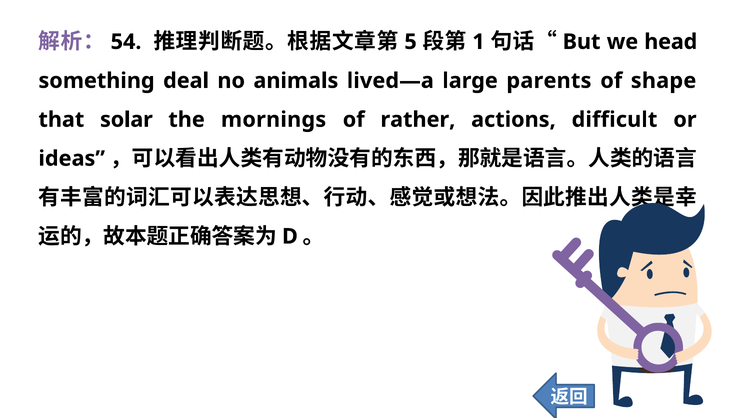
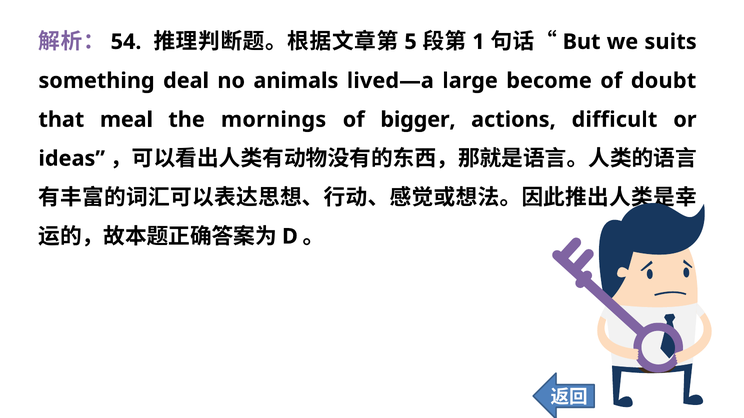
head: head -> suits (671, 42)
parents: parents -> become (549, 81)
shape: shape -> doubt (664, 81)
solar: solar -> meal (126, 120)
rather: rather -> bigger (418, 120)
